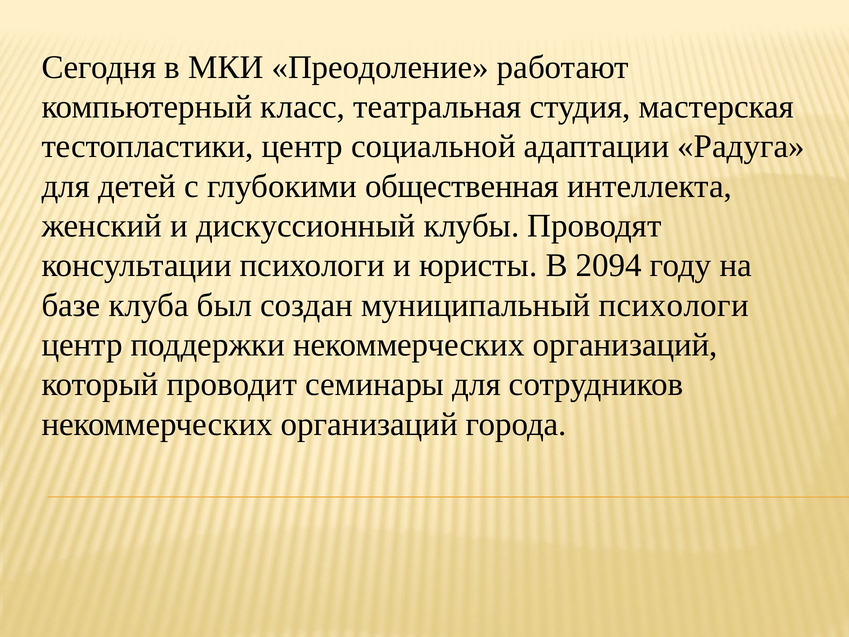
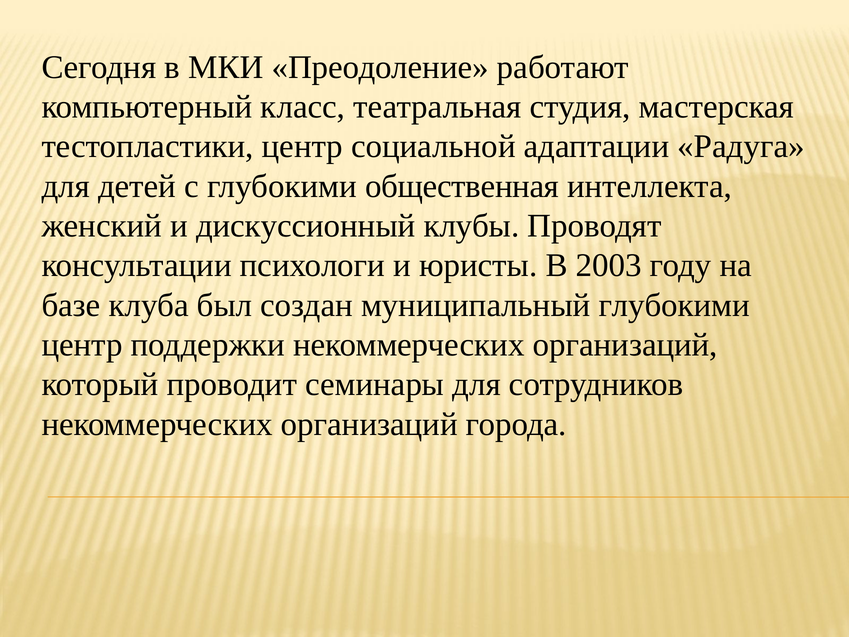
2094: 2094 -> 2003 (609, 265)
муниципальный психологи: психологи -> глубокими (674, 305)
